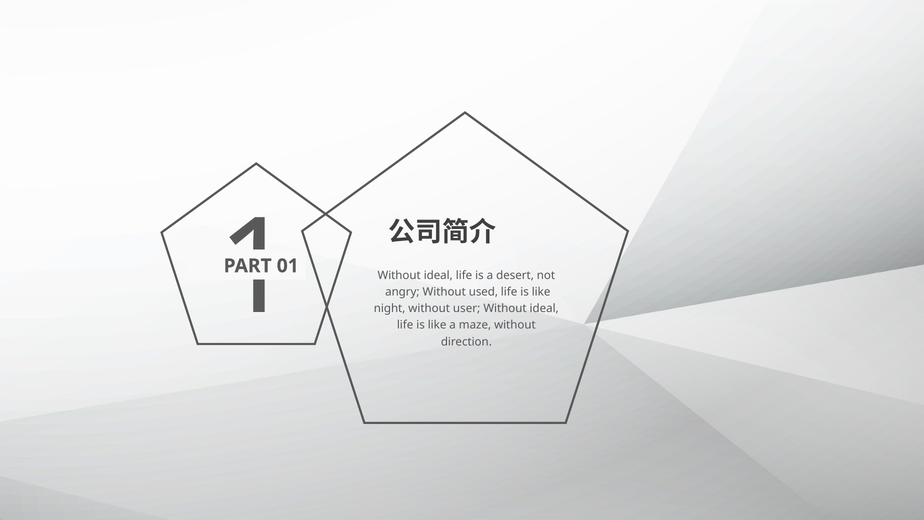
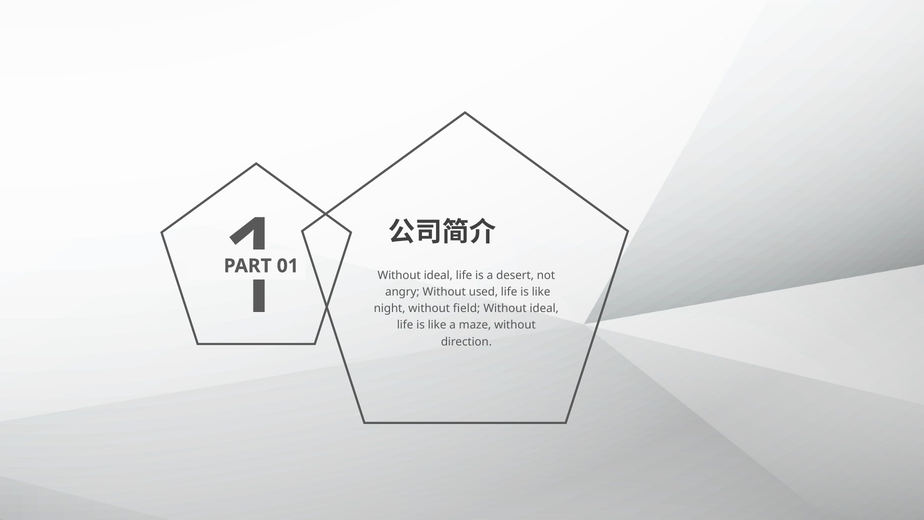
user: user -> field (467, 308)
